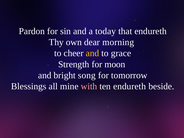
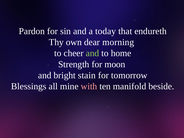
and colour: yellow -> light green (92, 53)
grace: grace -> home (121, 53)
song: song -> stain (87, 75)
ten endureth: endureth -> manifold (130, 86)
